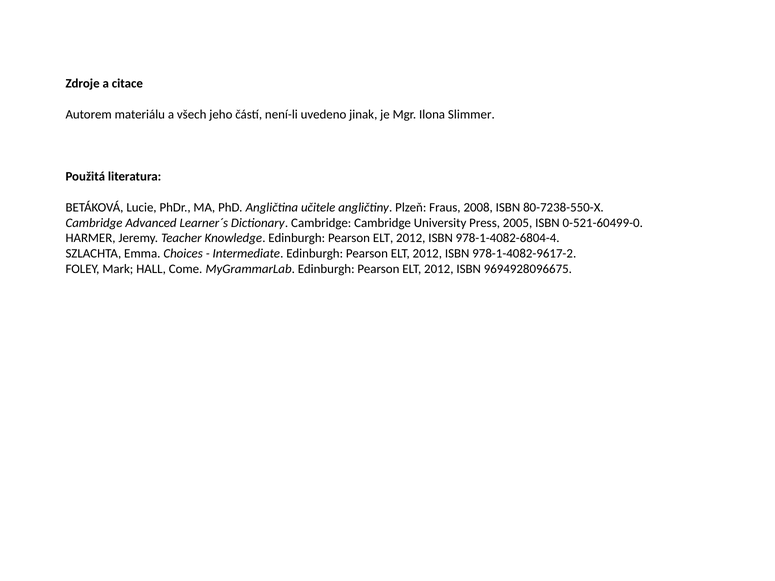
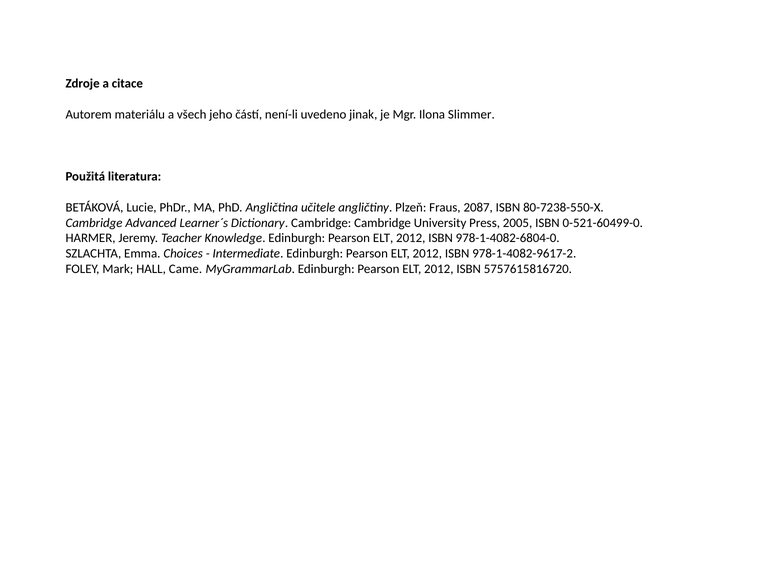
2008: 2008 -> 2087 (478, 207)
978-1-4082-6804-4: 978-1-4082-6804-4 -> 978-1-4082-6804-0 (508, 238)
Come: Come -> Came (186, 269)
9694928096675: 9694928096675 -> 5757615816720 (528, 269)
